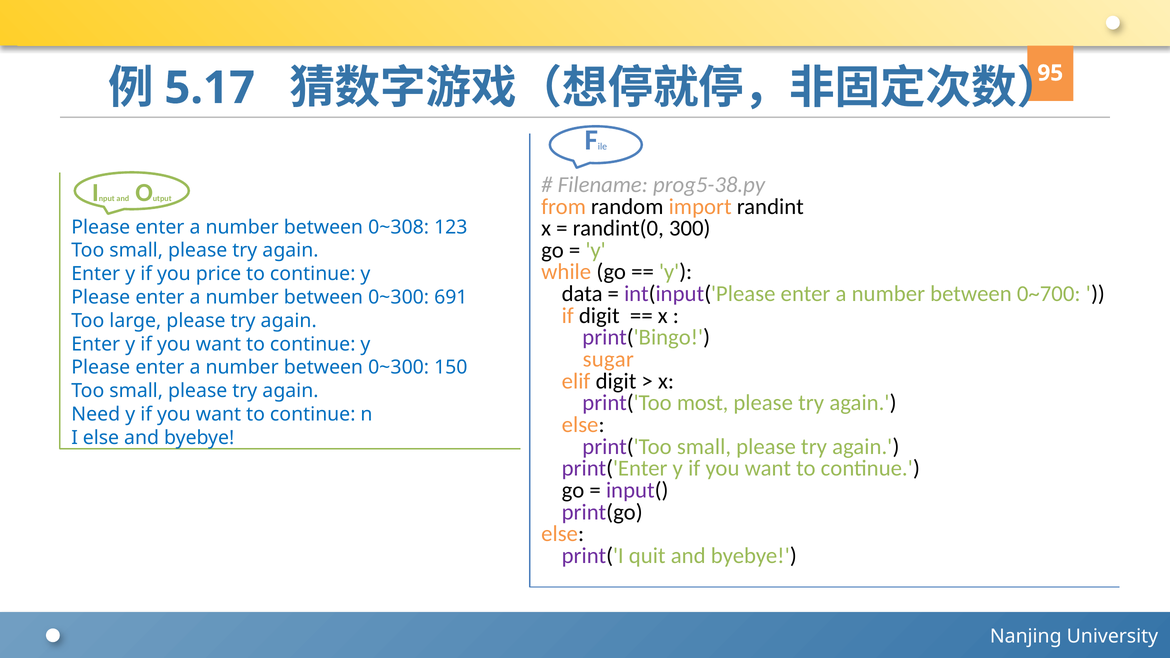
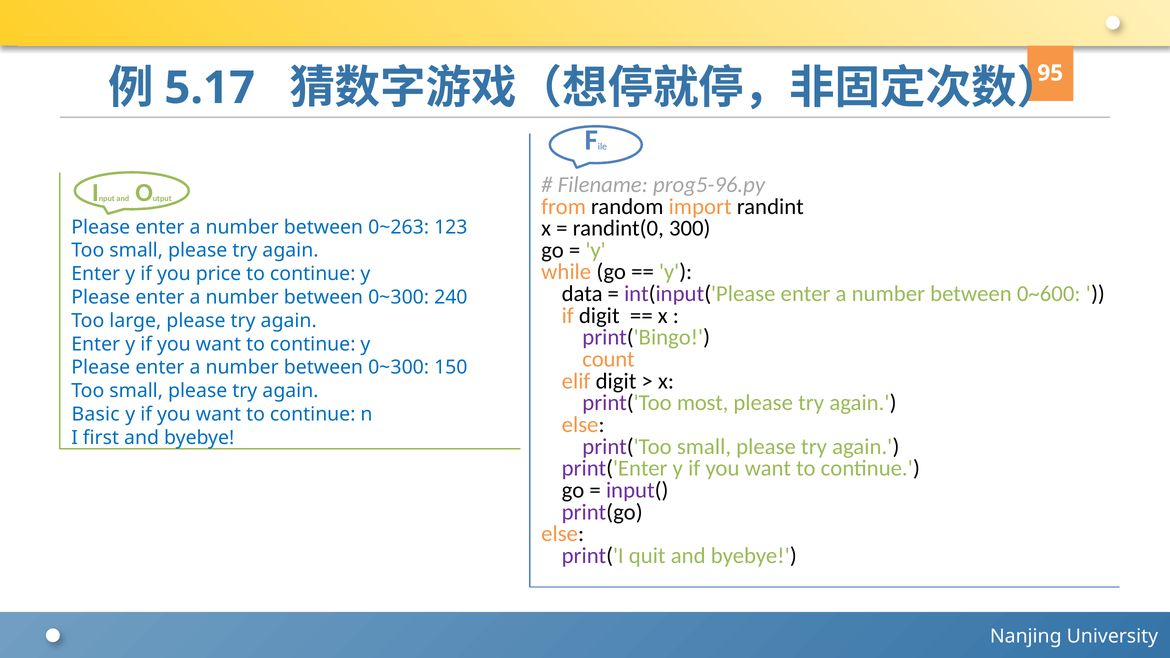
prog5-38.py: prog5-38.py -> prog5-96.py (709, 185)
0~308: 0~308 -> 0~263 (399, 227)
0~700: 0~700 -> 0~600 (1049, 294)
691: 691 -> 240 (451, 297)
sugar: sugar -> count (608, 359)
Need: Need -> Basic (96, 414)
I else: else -> first (101, 438)
